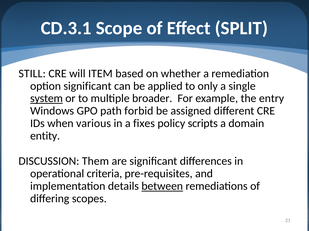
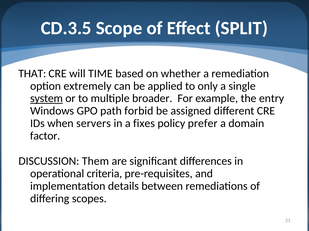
CD.3.1: CD.3.1 -> CD.3.5 (66, 28)
STILL: STILL -> THAT (32, 74)
ITEM: ITEM -> TIME (100, 74)
option significant: significant -> extremely (87, 86)
various: various -> servers (94, 124)
scripts: scripts -> prefer (203, 124)
entity: entity -> factor (45, 136)
between underline: present -> none (162, 187)
